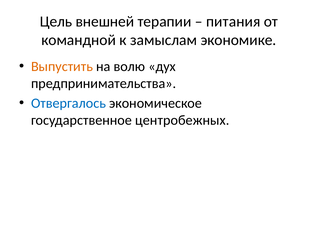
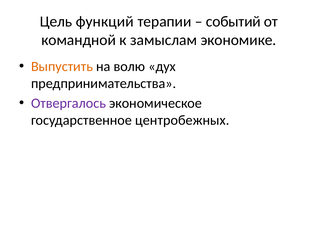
внешней: внешней -> функций (105, 21)
питания: питания -> событий (233, 21)
Отвергалось colour: blue -> purple (68, 103)
